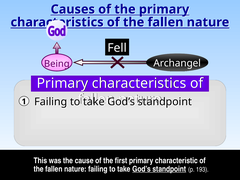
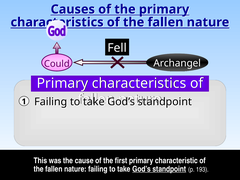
Being: Being -> Could (57, 64)
